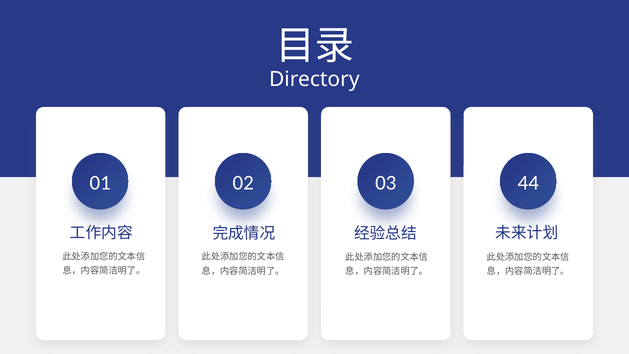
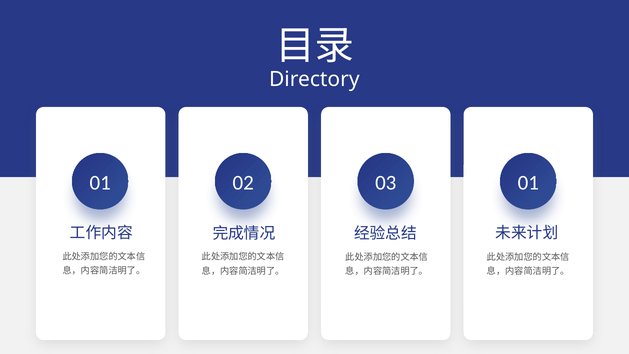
03 44: 44 -> 01 (528, 183)
